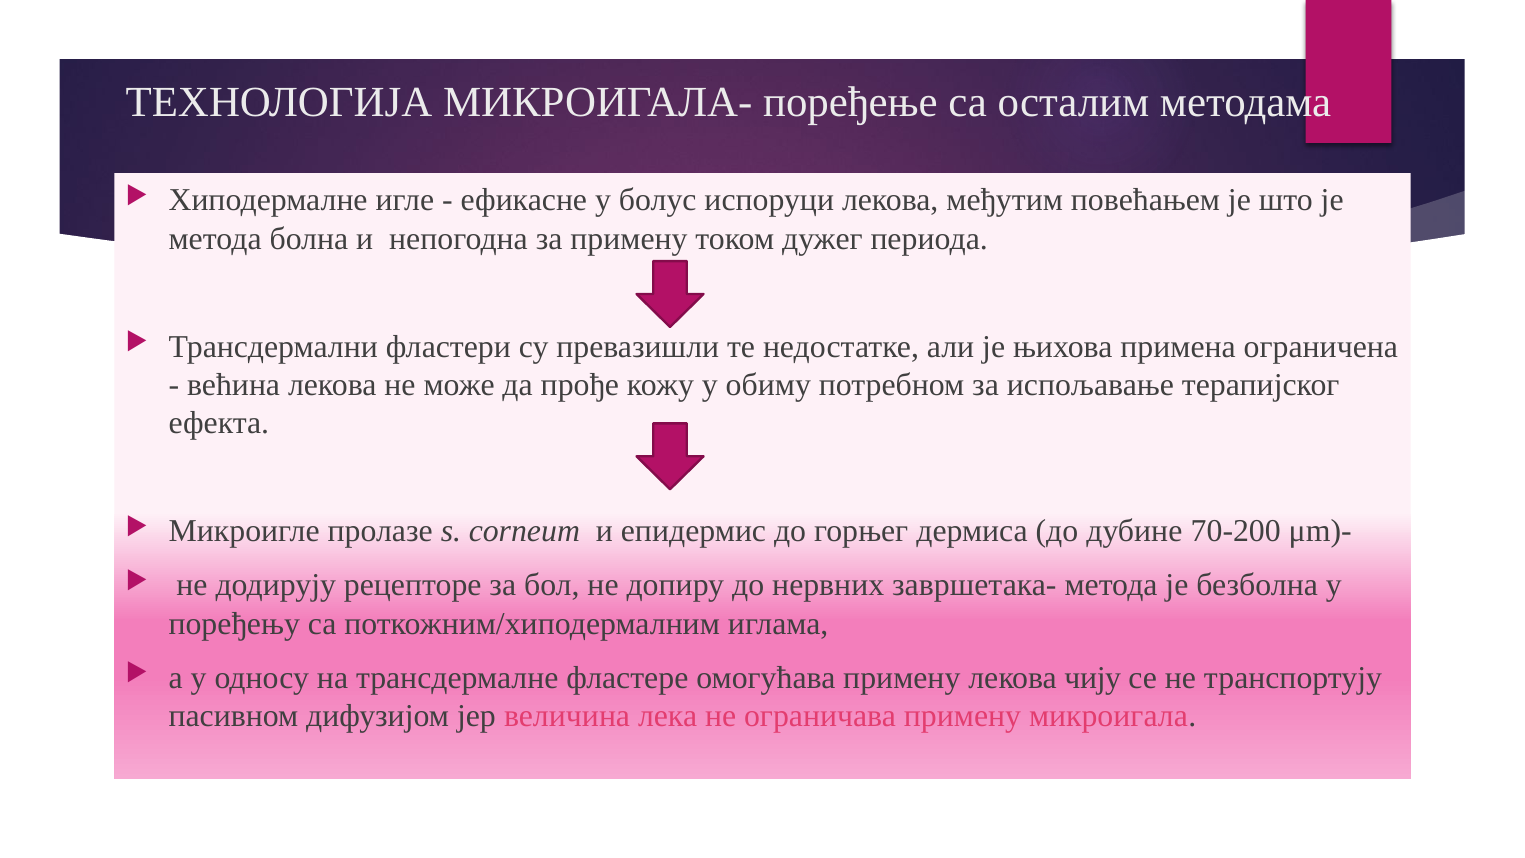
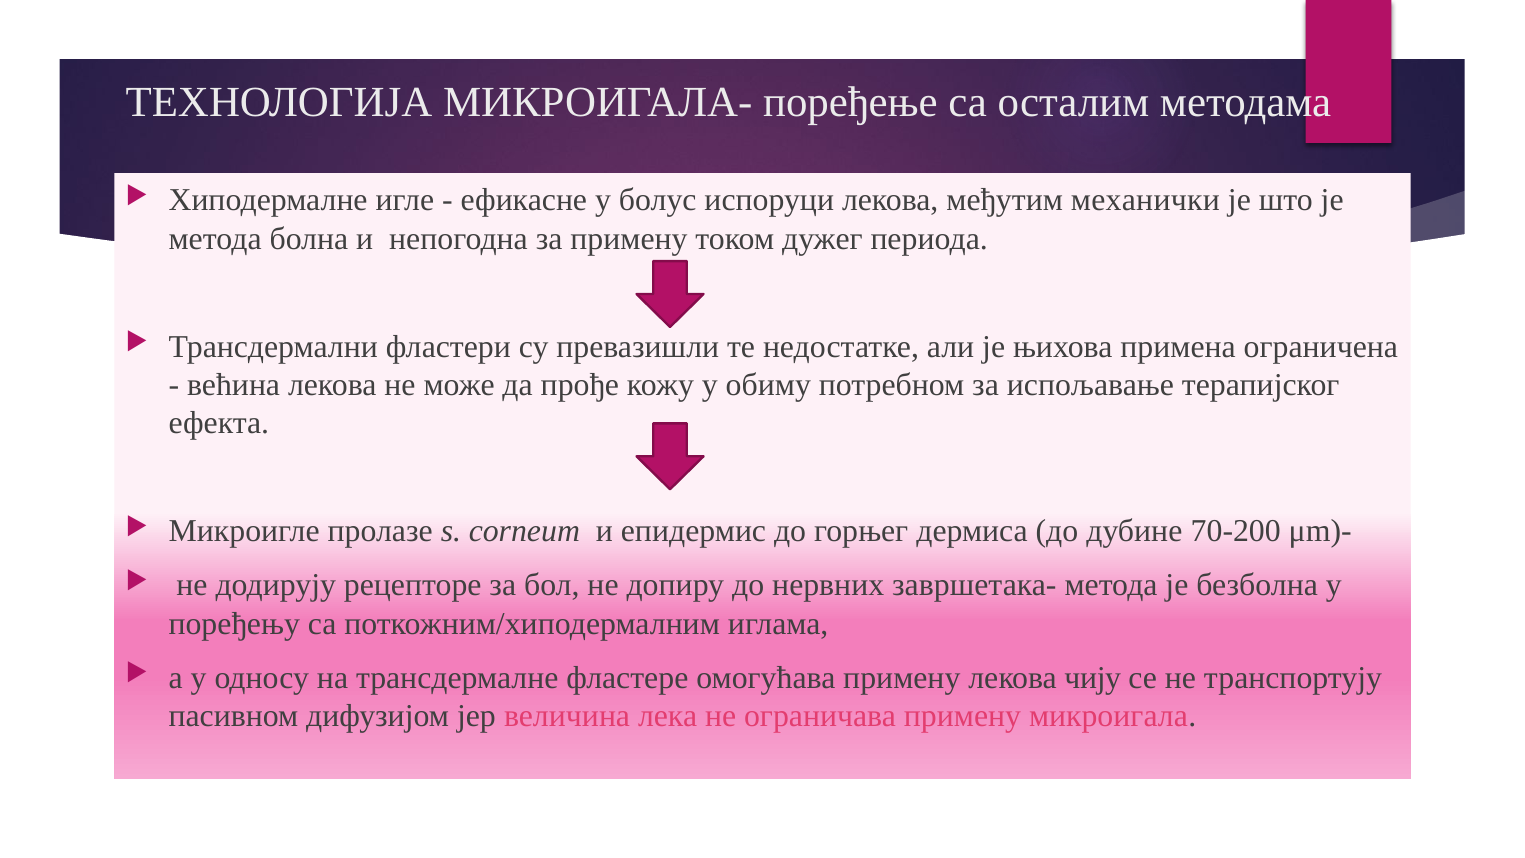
повећањем: повећањем -> механички (1145, 200)
